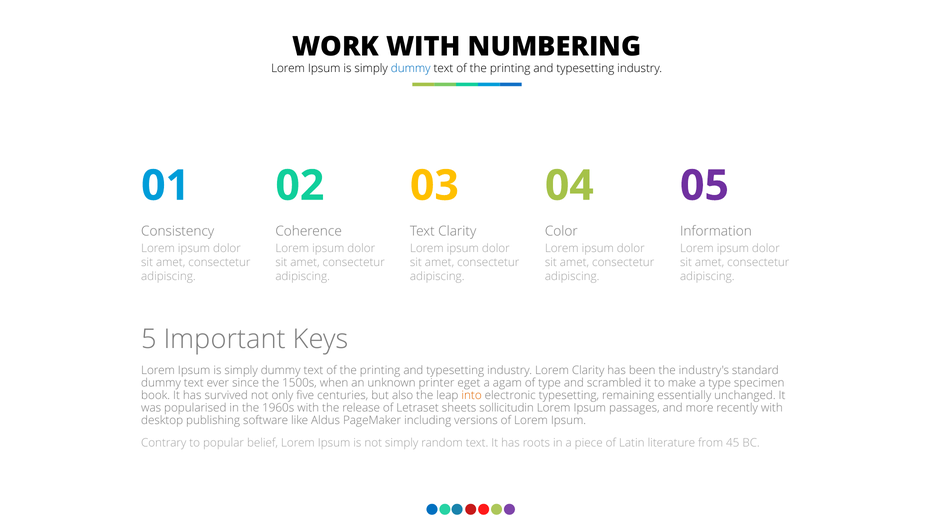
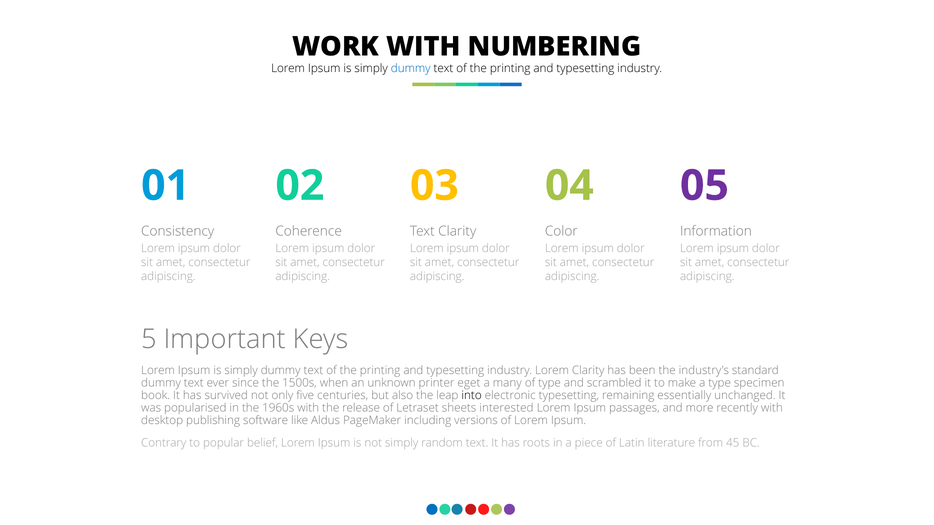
agam: agam -> many (507, 383)
into colour: orange -> black (472, 396)
sollicitudin: sollicitudin -> interested (506, 408)
